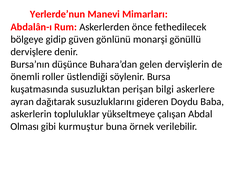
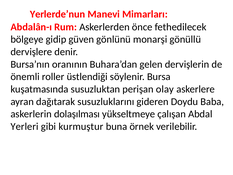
düşünce: düşünce -> oranının (70, 64)
bilgi: bilgi -> olay (165, 89)
topluluklar: topluluklar -> dolaşılması (77, 114)
Olması: Olması -> Yerleri (25, 126)
